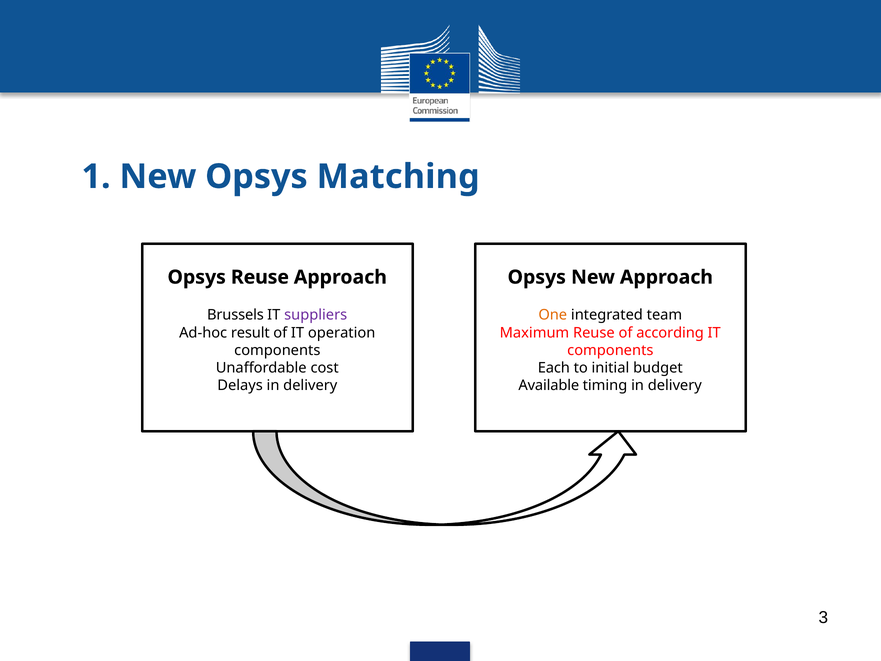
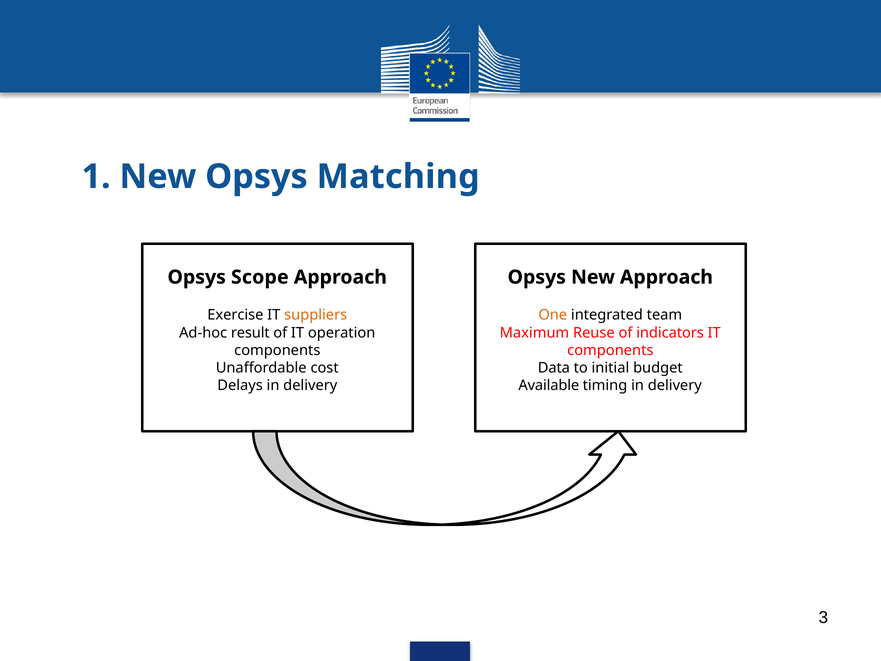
Opsys Reuse: Reuse -> Scope (260, 277)
Brussels: Brussels -> Exercise (235, 315)
suppliers colour: purple -> orange (316, 315)
according: according -> indicators (670, 333)
Each: Each -> Data (554, 368)
